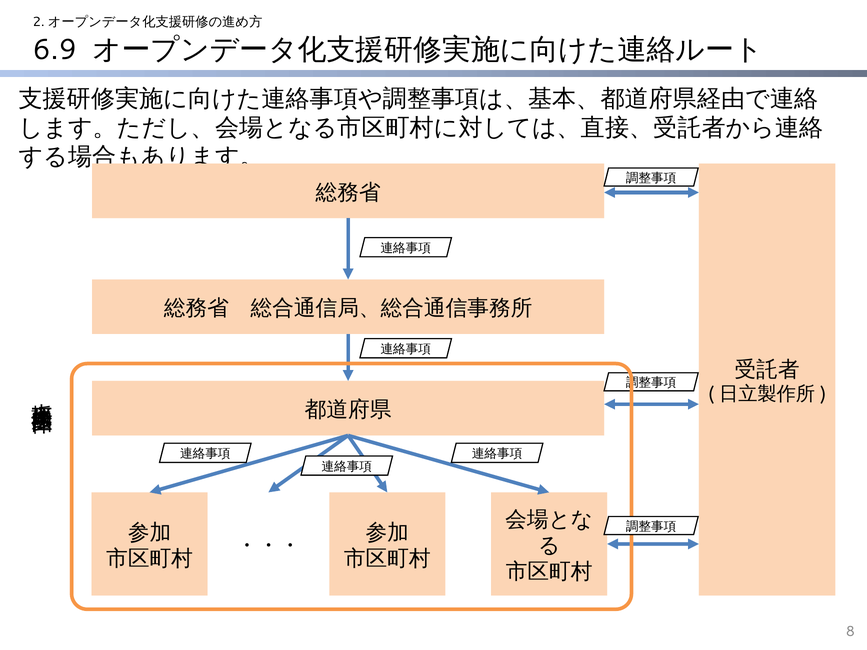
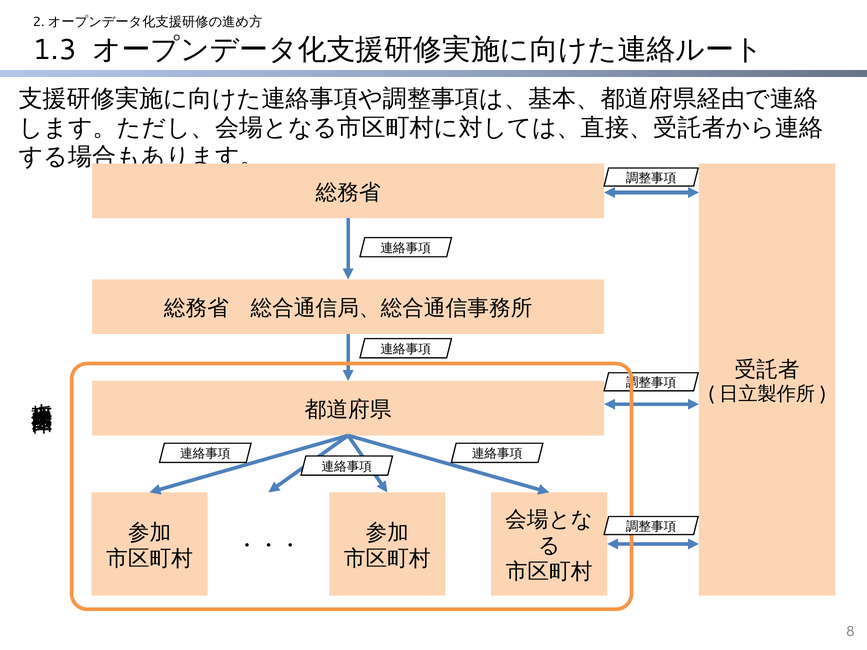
6.9: 6.9 -> 1.3 (55, 50)
